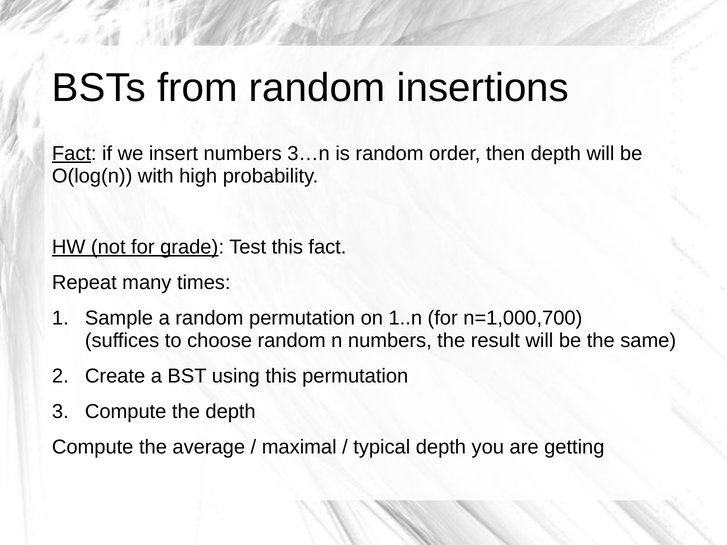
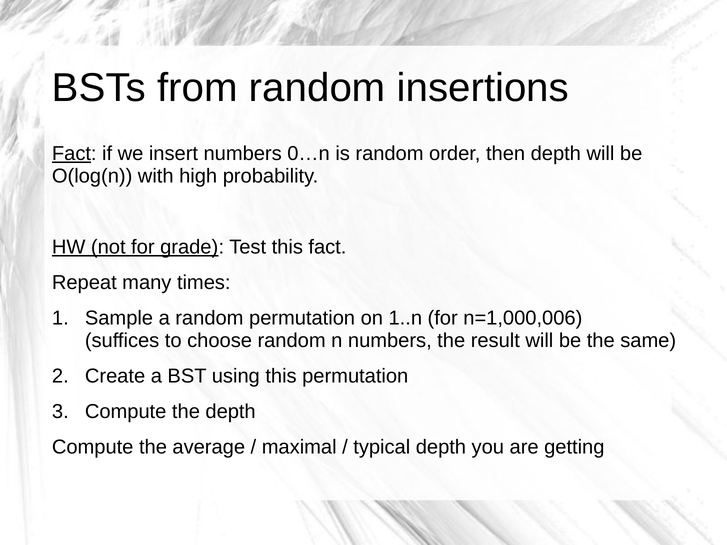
3…n: 3…n -> 0…n (309, 153)
n=1,000,700: n=1,000,700 -> n=1,000,006 (523, 318)
